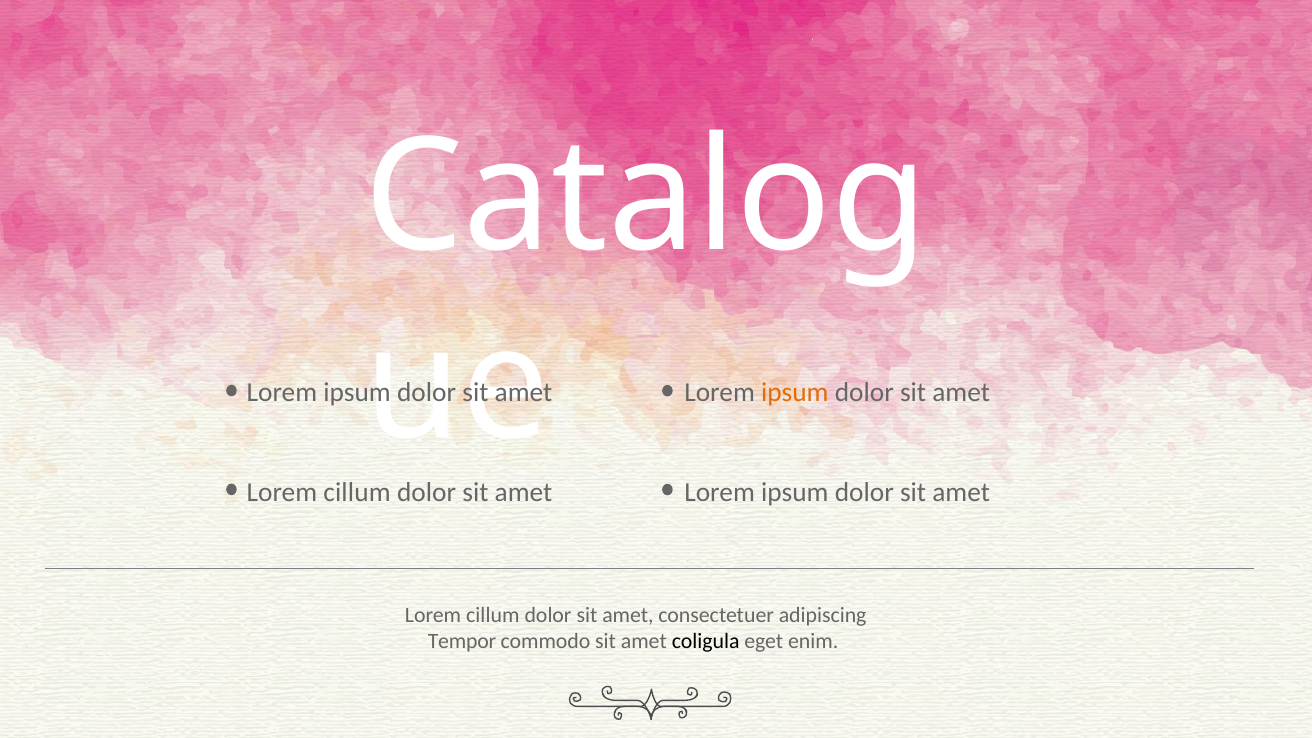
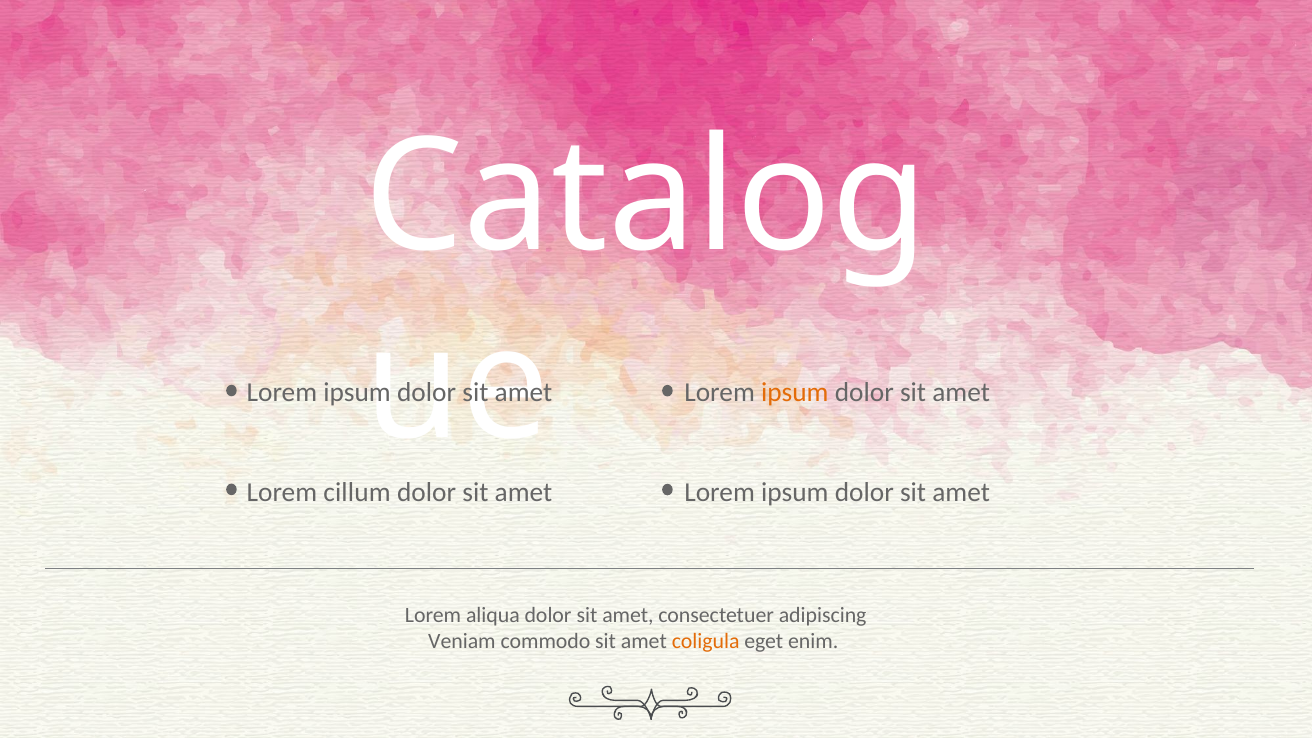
cillum: cillum -> aliqua (493, 615)
Tempor: Tempor -> Veniam (462, 641)
coligula colour: black -> orange (706, 641)
